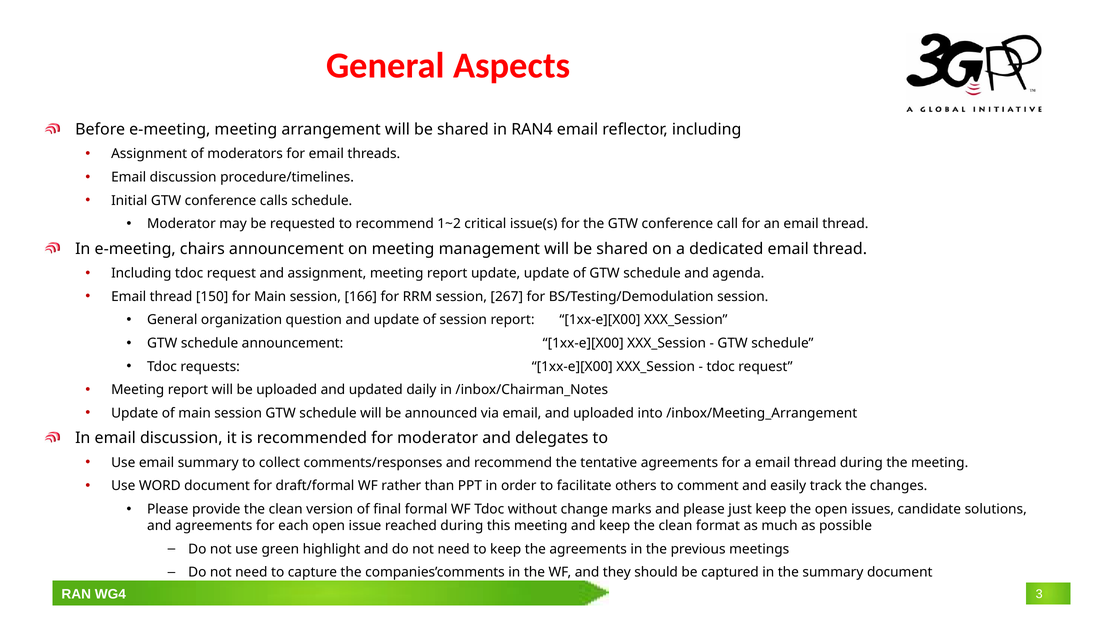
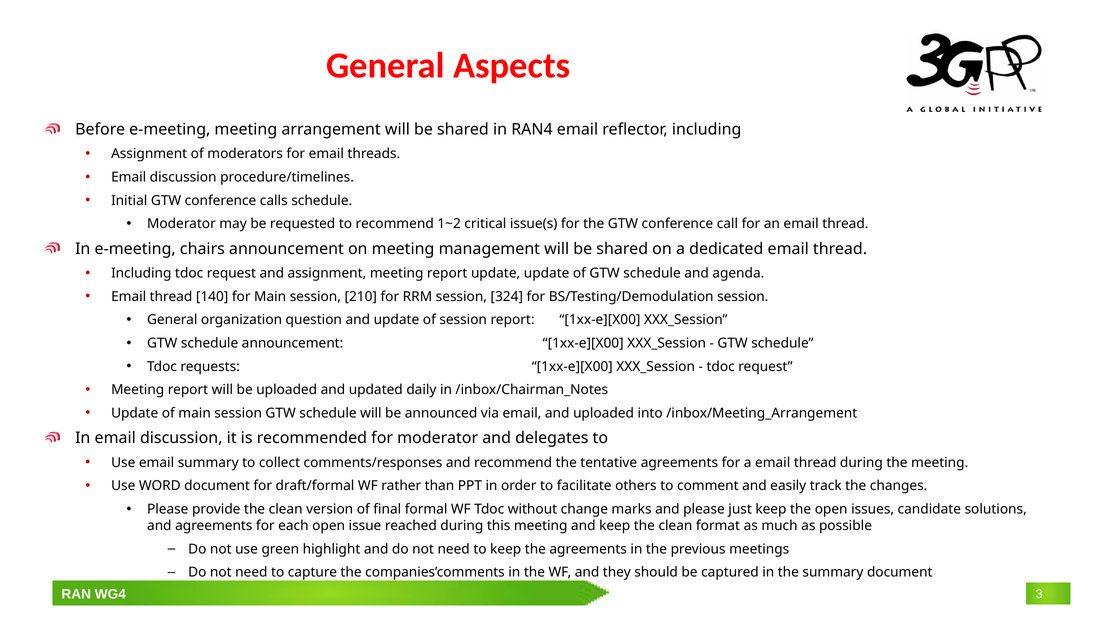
150: 150 -> 140 (212, 296)
166: 166 -> 210 (361, 296)
267: 267 -> 324 (507, 296)
